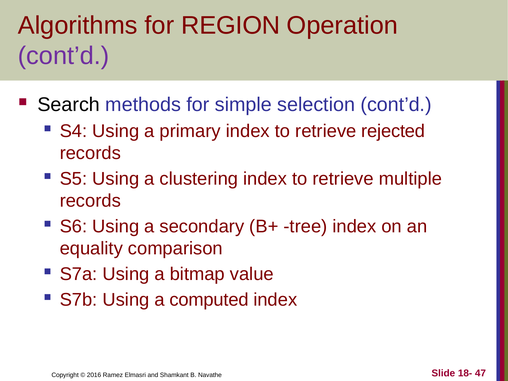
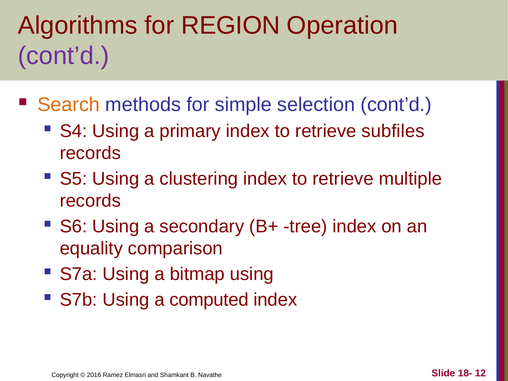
Search colour: black -> orange (69, 105)
rejected: rejected -> subfiles (393, 131)
bitmap value: value -> using (252, 274)
47: 47 -> 12 (480, 373)
